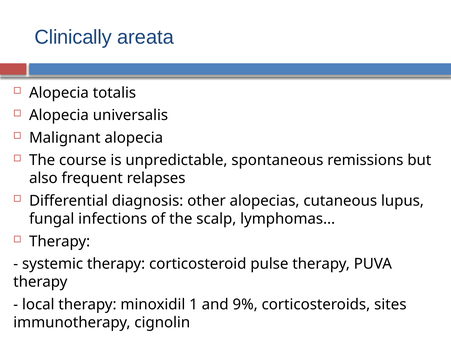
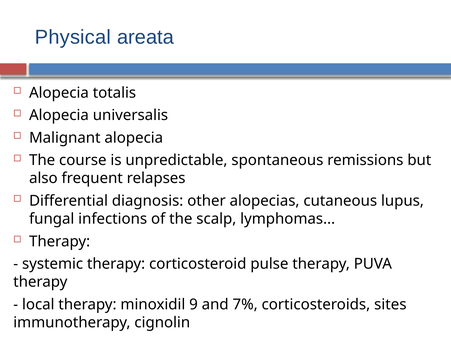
Clinically: Clinically -> Physical (73, 37)
1: 1 -> 9 (194, 304)
9%: 9% -> 7% (245, 304)
